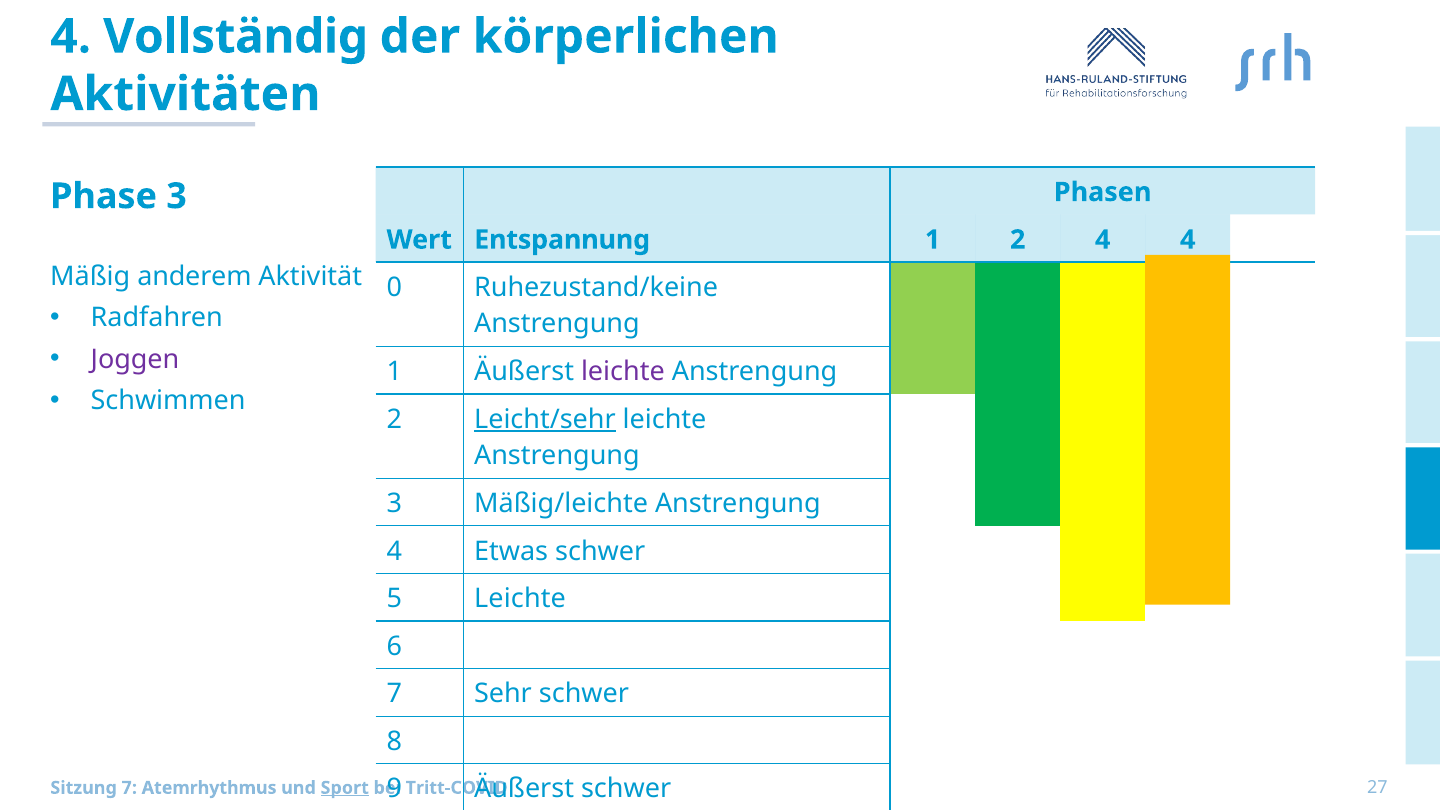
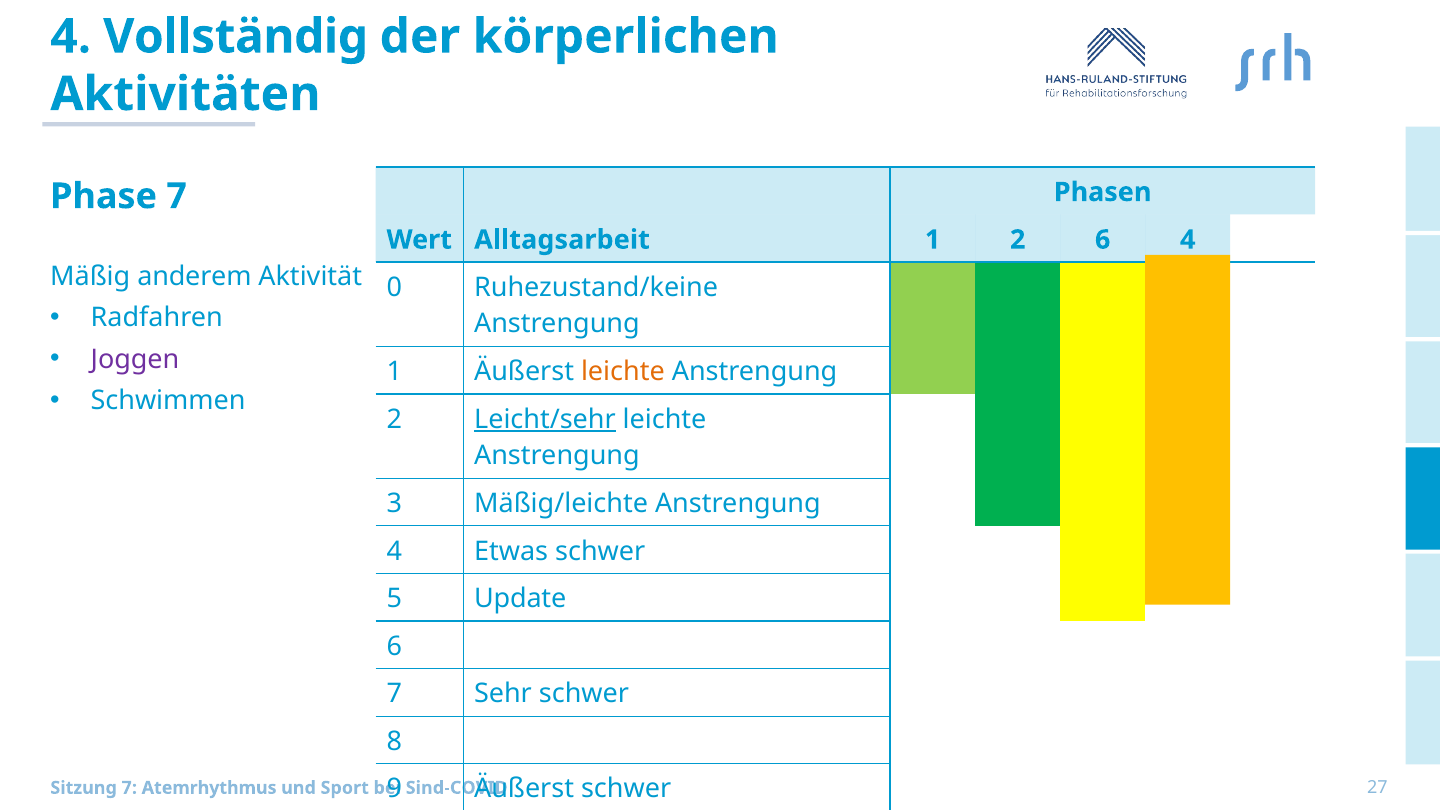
Phase 3: 3 -> 7 (177, 196)
Entspannung: Entspannung -> Alltagsarbeit (562, 240)
2 4: 4 -> 6 (1103, 240)
leichte colour: purple -> orange (623, 372)
5 Leichte: Leichte -> Update (520, 599)
Sport underline: present -> none (345, 788)
Tritt-COVID: Tritt-COVID -> Sind-COVID (457, 788)
